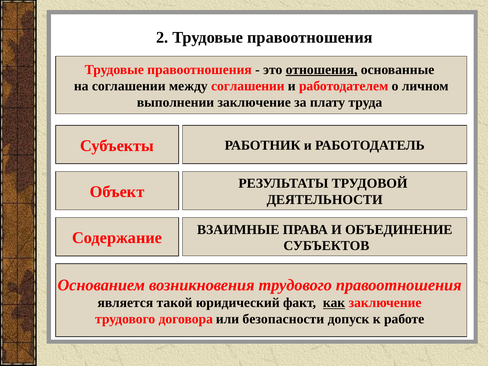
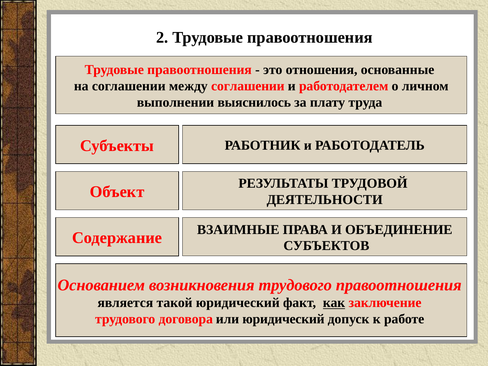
отношения underline: present -> none (322, 70)
выполнении заключение: заключение -> выяснилось (254, 102)
или безопасности: безопасности -> юридический (283, 319)
